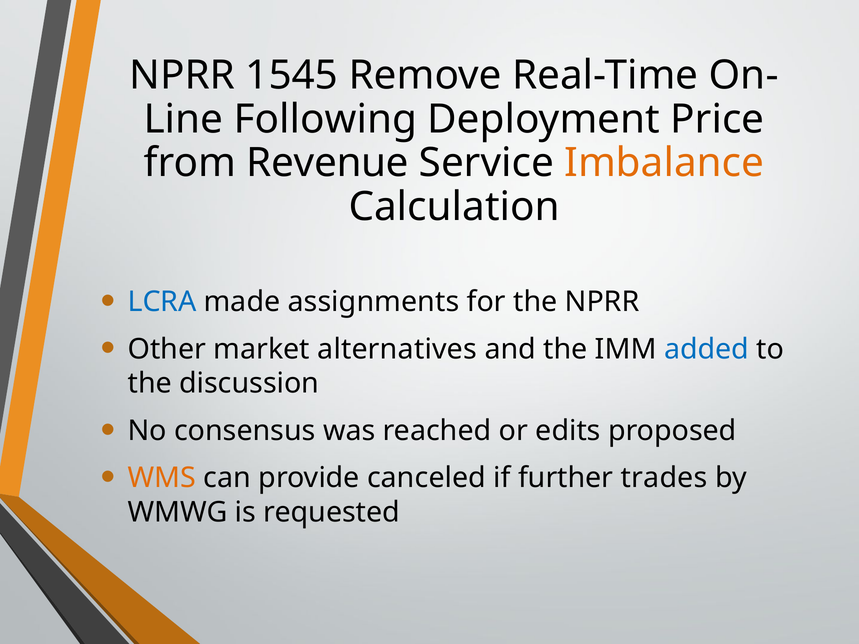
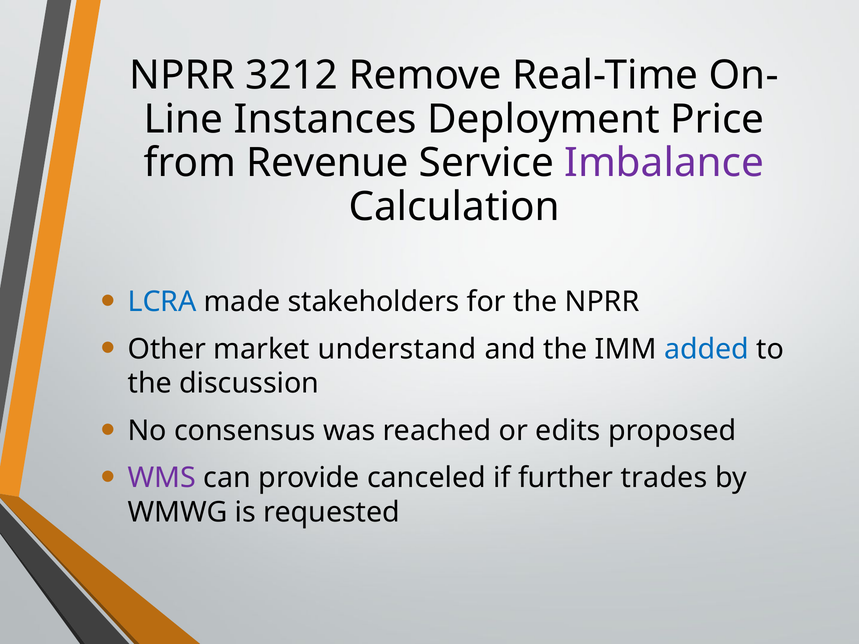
1545: 1545 -> 3212 (292, 76)
Following: Following -> Instances (325, 119)
Imbalance colour: orange -> purple (664, 163)
assignments: assignments -> stakeholders (374, 302)
alternatives: alternatives -> understand (397, 349)
WMS colour: orange -> purple (162, 478)
